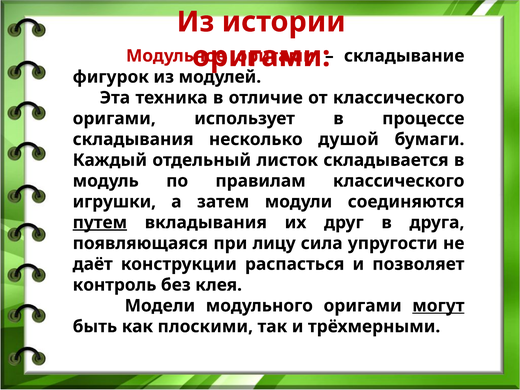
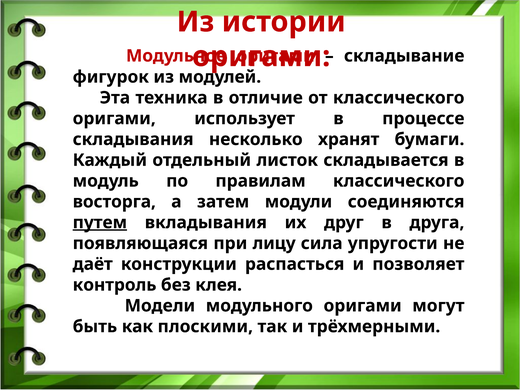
душой: душой -> хранят (349, 139)
игрушки: игрушки -> восторга (114, 202)
могут underline: present -> none (438, 306)
